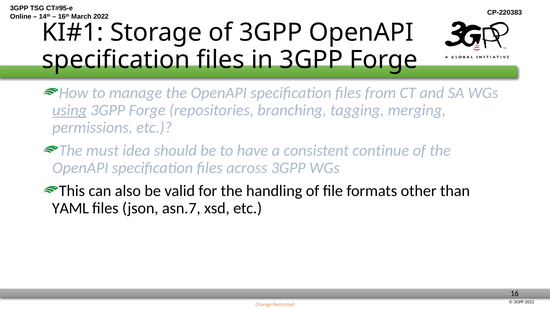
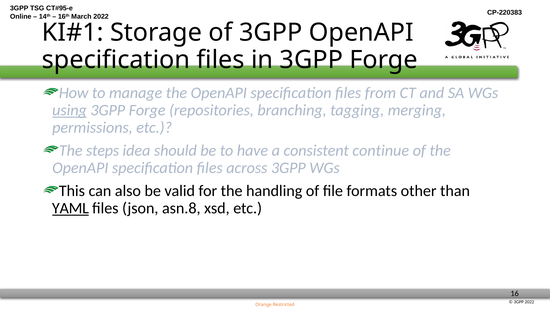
must: must -> steps (103, 151)
YAML underline: none -> present (70, 208)
asn.7: asn.7 -> asn.8 (181, 208)
